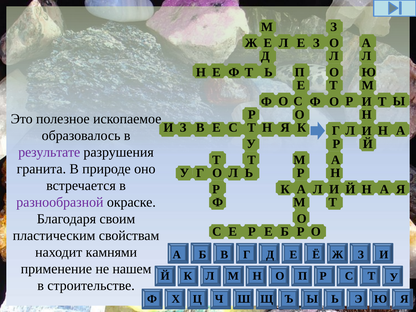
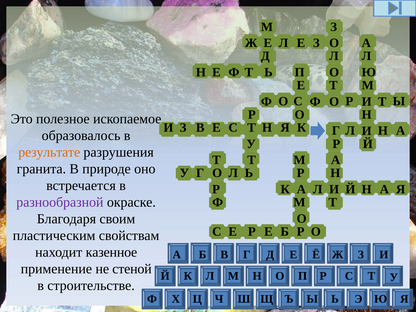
результате colour: purple -> orange (49, 152)
камнями: камнями -> казенное (111, 252)
нашем: нашем -> стеной (132, 269)
